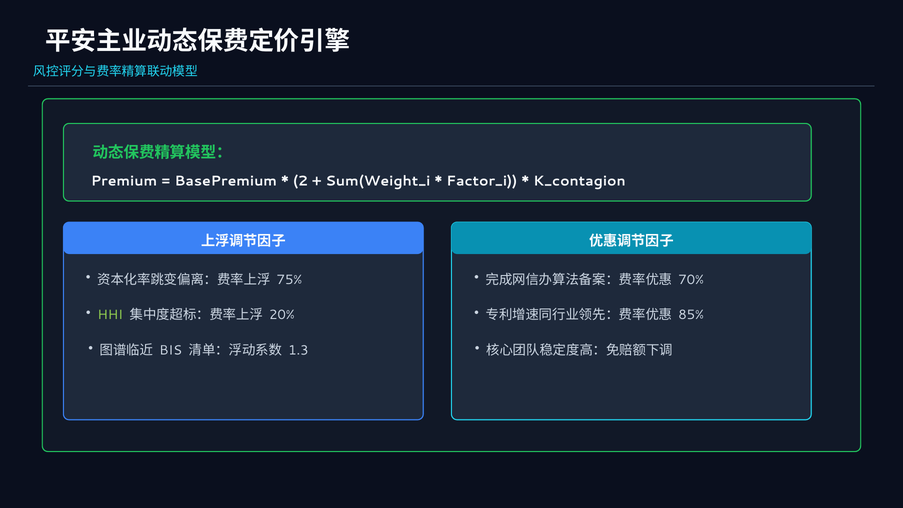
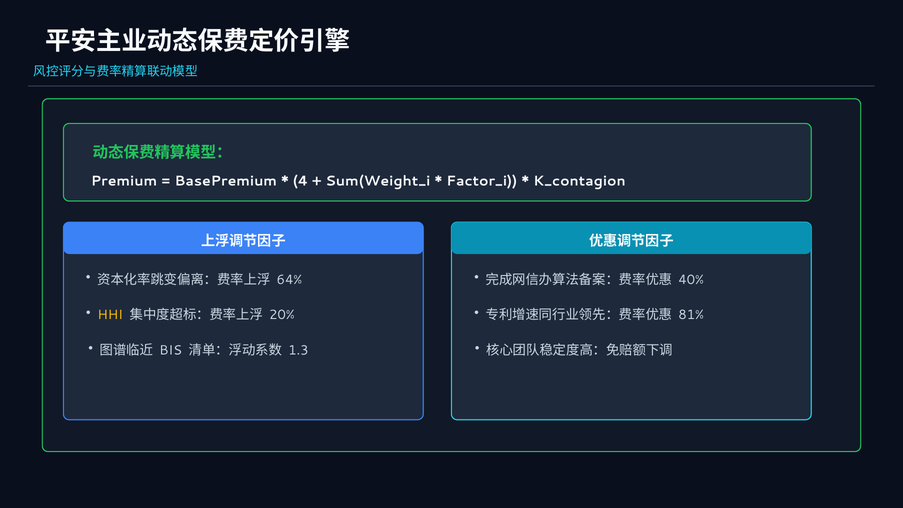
2: 2 -> 4 (301, 181)
75%: 75% -> 64% (289, 280)
70%: 70% -> 40% (691, 280)
HHI colour: light green -> yellow (110, 315)
85%: 85% -> 81% (691, 315)
